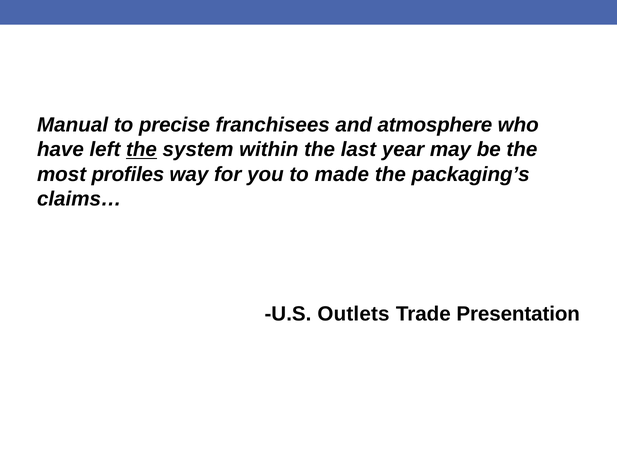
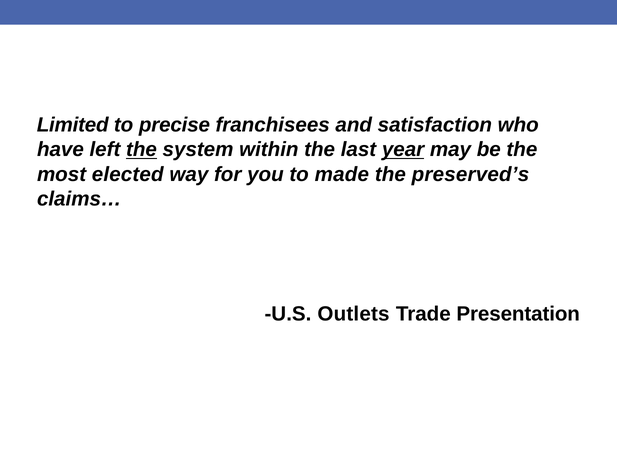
Manual: Manual -> Limited (73, 125)
atmosphere: atmosphere -> satisfaction (435, 125)
year underline: none -> present (403, 150)
profiles: profiles -> elected (128, 174)
packaging’s: packaging’s -> preserved’s (470, 174)
